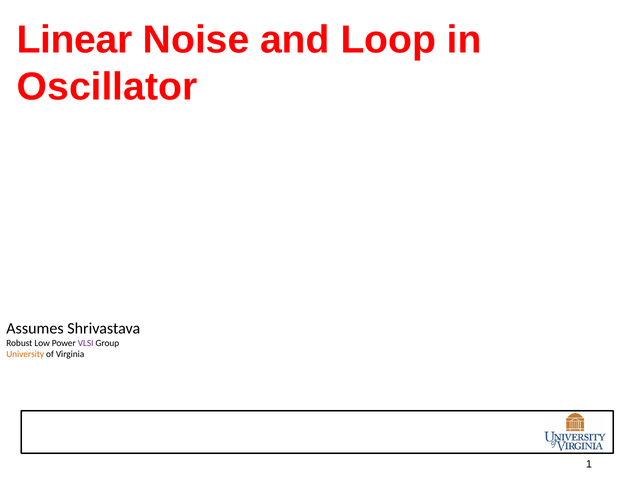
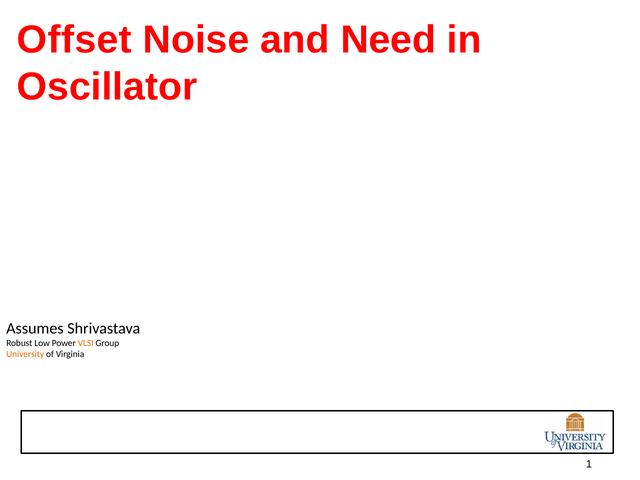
Linear: Linear -> Offset (74, 40)
Loop: Loop -> Need (388, 40)
VLSI colour: purple -> orange (86, 343)
